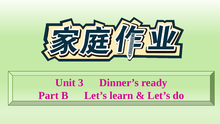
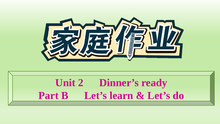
3: 3 -> 2 (81, 82)
